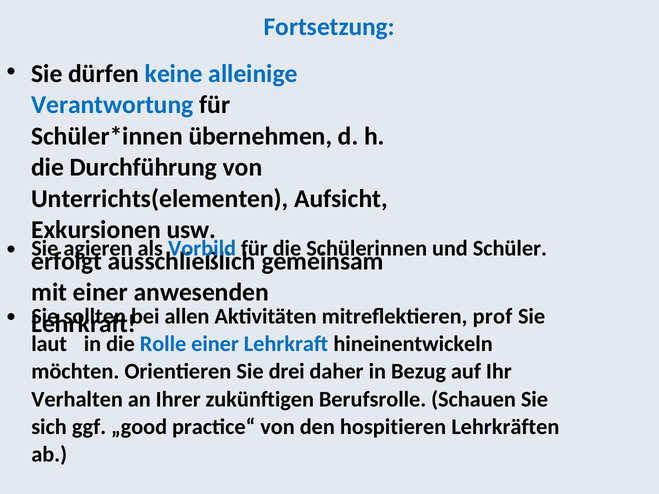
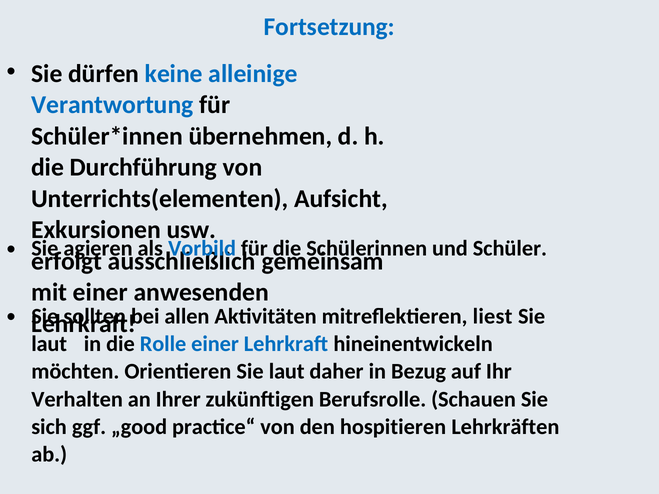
prof: prof -> liest (493, 316)
Orientieren Sie drei: drei -> laut (287, 372)
